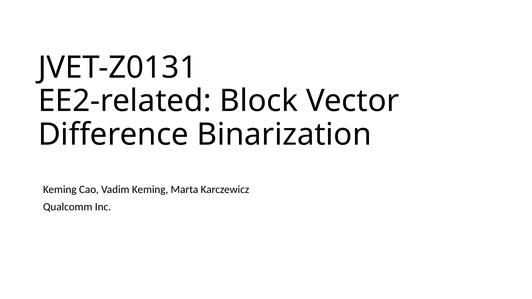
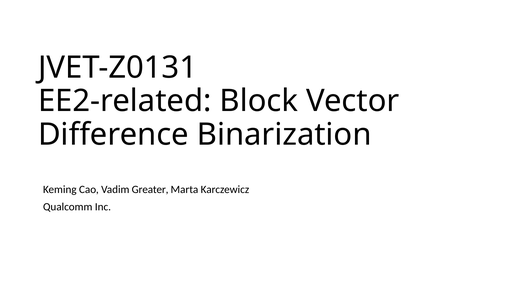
Vadim Keming: Keming -> Greater (150, 190)
